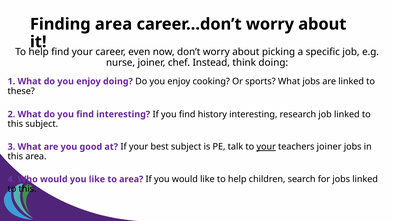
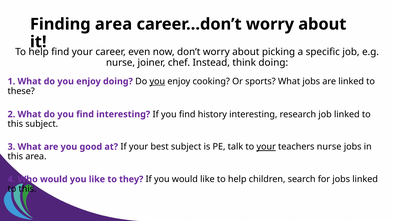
you underline: none -> present (157, 81)
teachers joiner: joiner -> nurse (329, 147)
to area: area -> they (131, 179)
